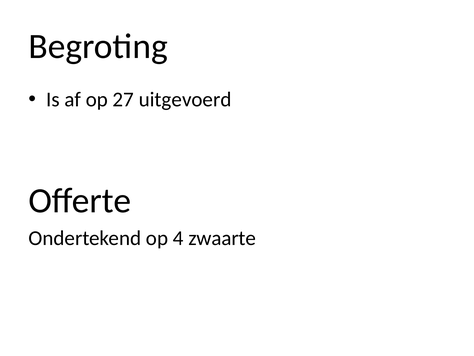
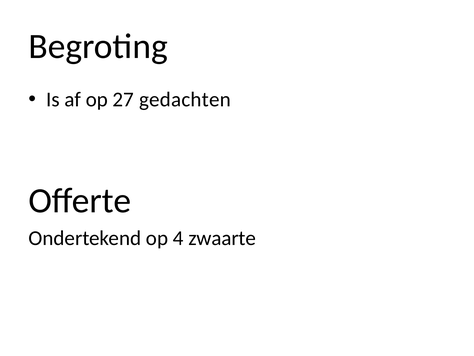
uitgevoerd: uitgevoerd -> gedachten (185, 99)
